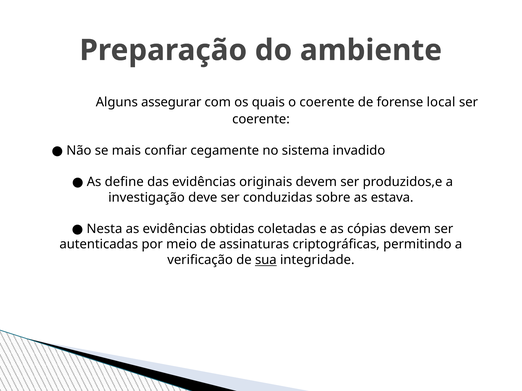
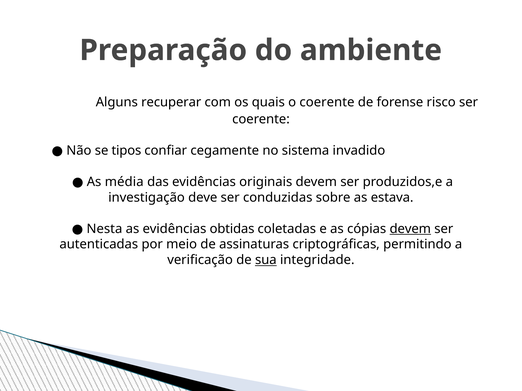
assegurar: assegurar -> recuperar (171, 102)
local: local -> risco (441, 102)
mais: mais -> tipos (126, 151)
define: define -> média (124, 182)
devem underline: none -> present (410, 229)
